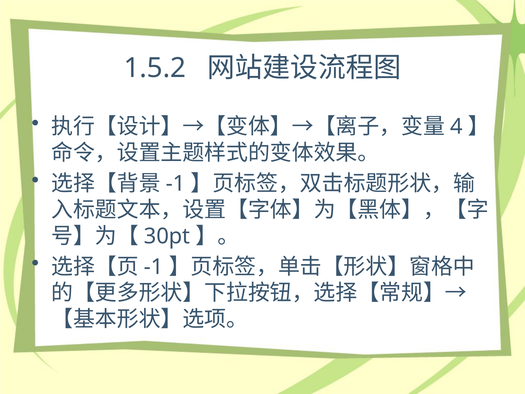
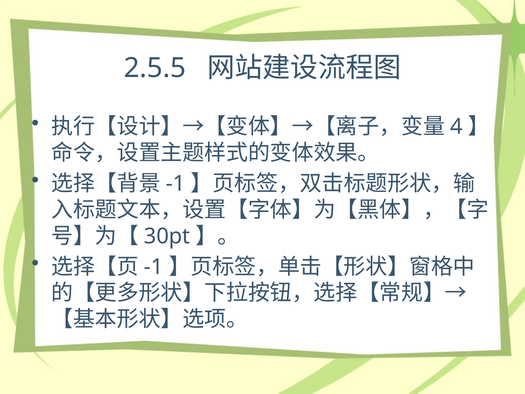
1.5.2: 1.5.2 -> 2.5.5 (155, 68)
